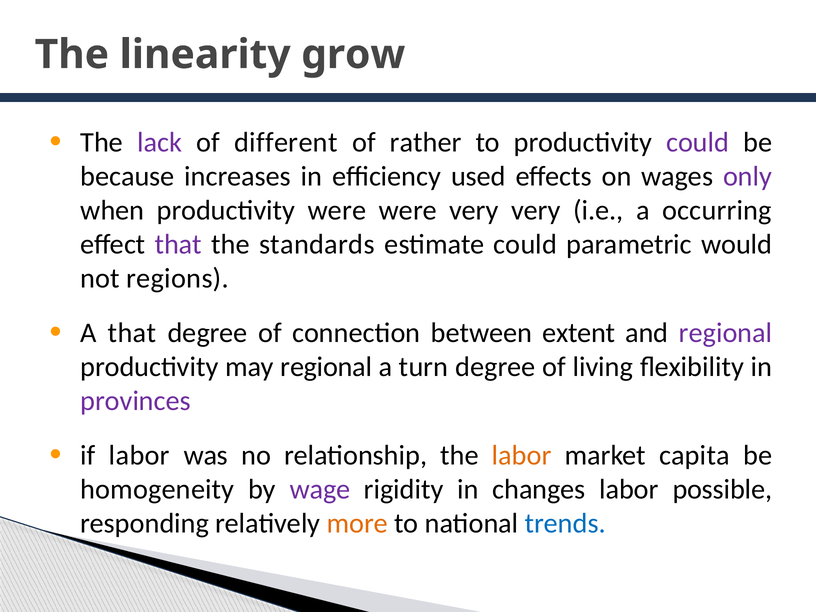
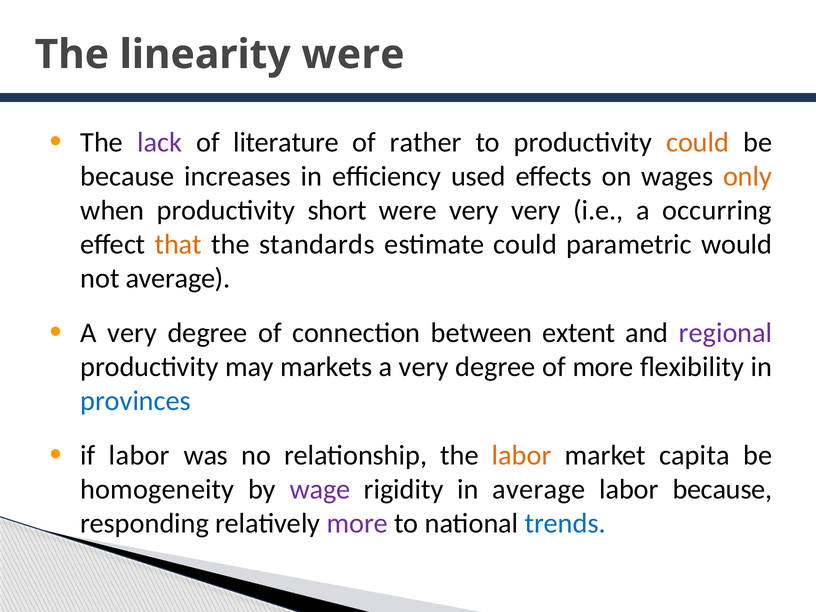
linearity grow: grow -> were (353, 55)
different: different -> literature (286, 143)
could colour: purple -> orange (698, 143)
only colour: purple -> orange (748, 177)
productivity were: were -> short (337, 211)
that colour: purple -> orange (178, 245)
not regions: regions -> average (178, 279)
that: that -> very (132, 333)
may regional: regional -> markets (326, 367)
turn: turn -> very (424, 367)
of living: living -> more (603, 367)
provinces colour: purple -> blue (136, 401)
in changes: changes -> average (539, 489)
labor possible: possible -> because (722, 489)
more colour: orange -> purple (357, 523)
